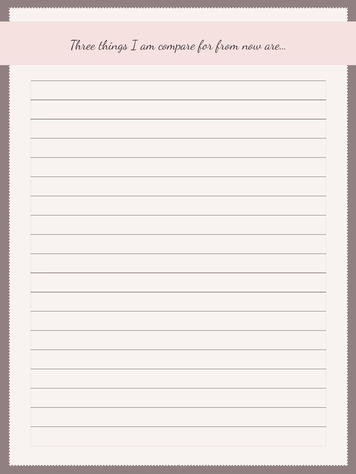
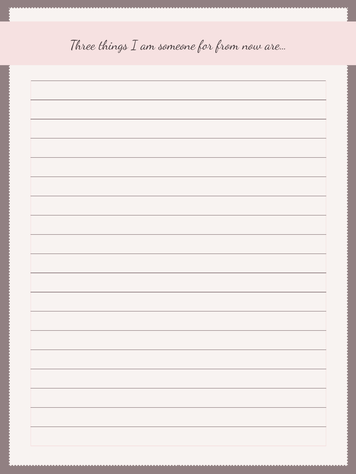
compare: compare -> someone (177, 45)
